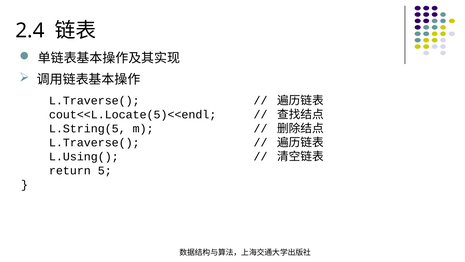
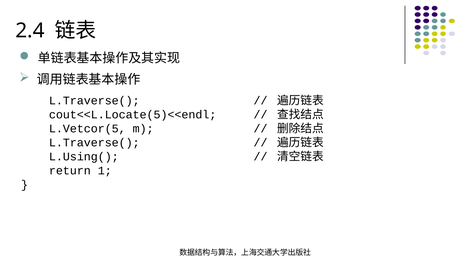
L.String(5: L.String(5 -> L.Vetcor(5 (87, 128)
5: 5 -> 1 (105, 170)
